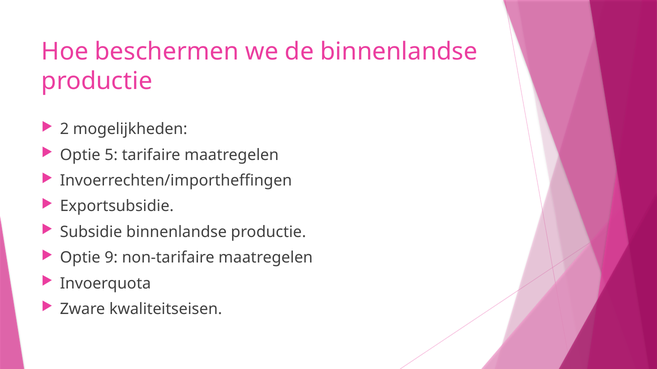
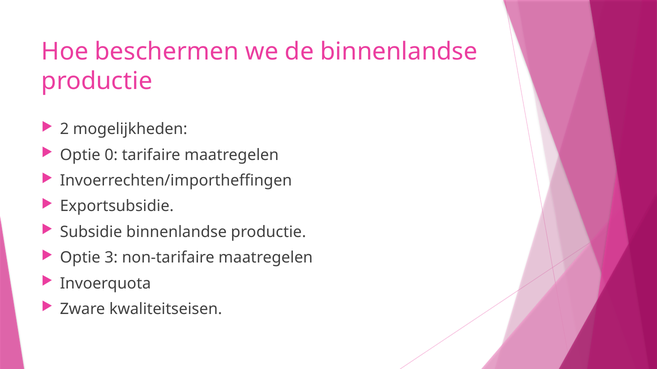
5: 5 -> 0 (111, 155)
9: 9 -> 3 (111, 258)
